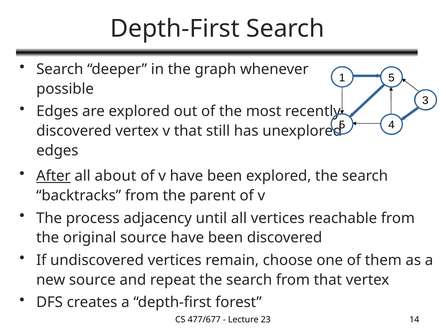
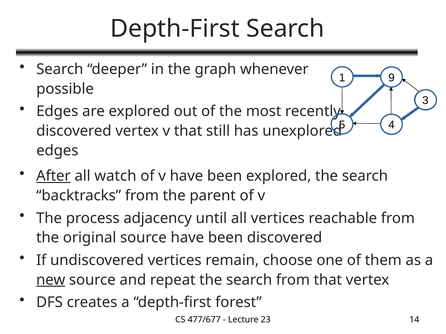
1 5: 5 -> 9 (391, 78)
about: about -> watch (115, 176)
new underline: none -> present (51, 280)
